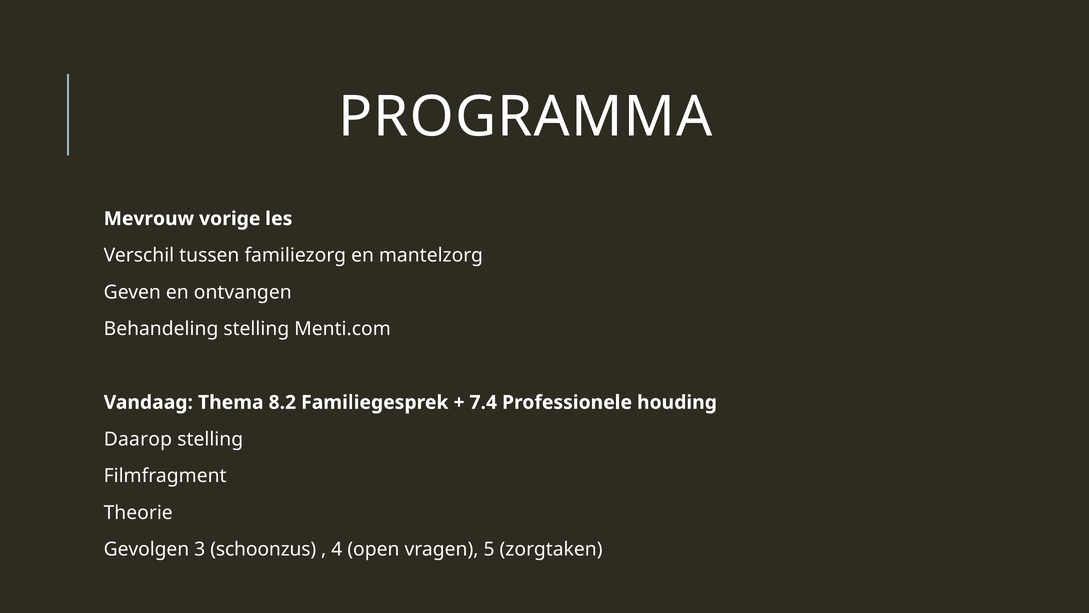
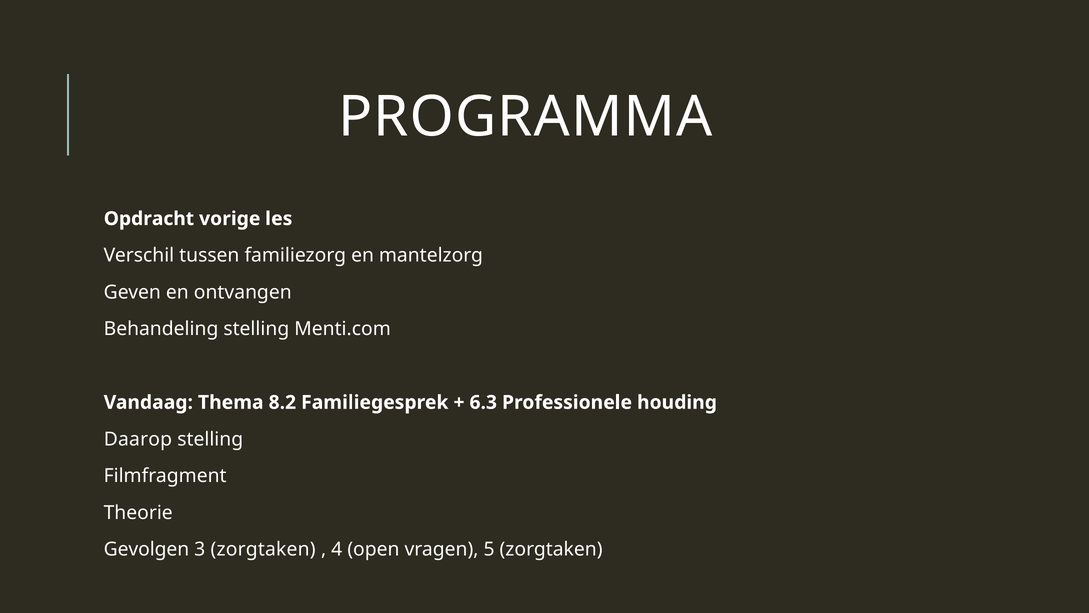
Mevrouw: Mevrouw -> Opdracht (149, 219)
7.4: 7.4 -> 6.3 (483, 402)
3 schoonzus: schoonzus -> zorgtaken (263, 549)
